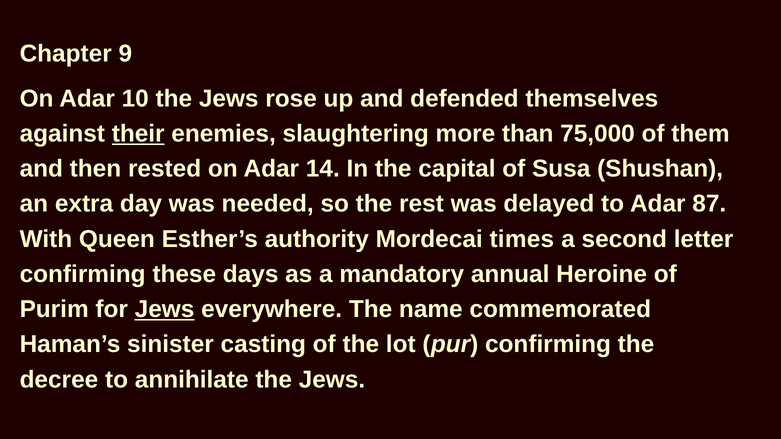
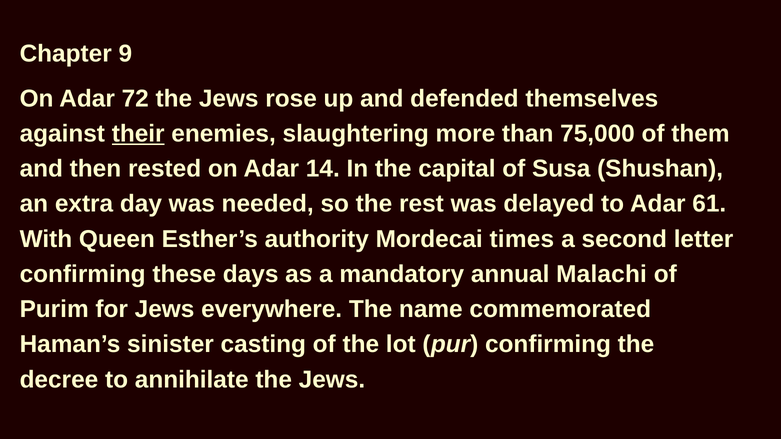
10: 10 -> 72 (135, 99)
87: 87 -> 61 (709, 204)
Heroine: Heroine -> Malachi (602, 274)
Jews underline: present -> none (165, 309)
